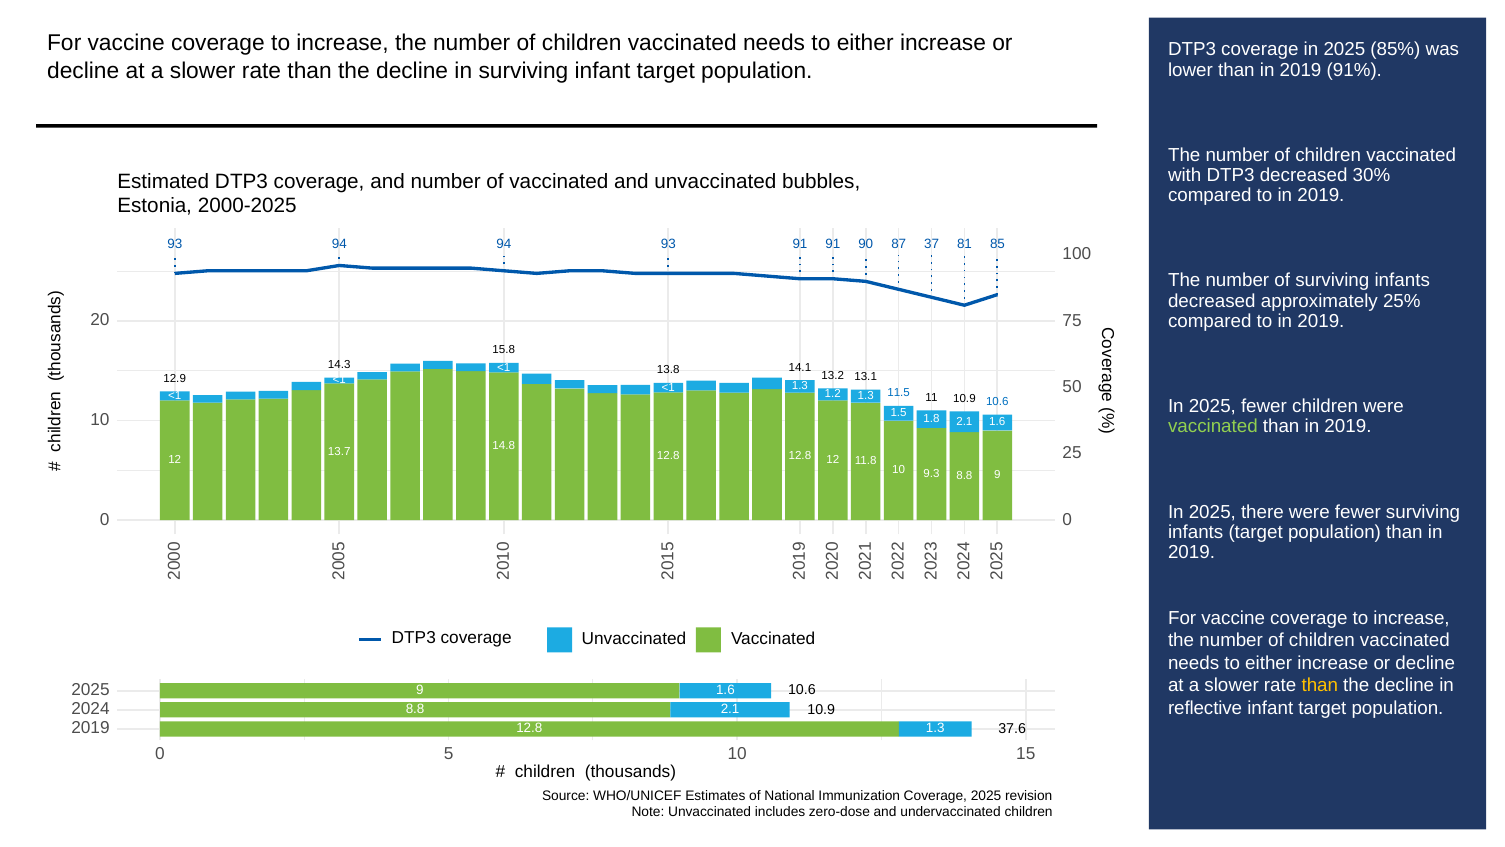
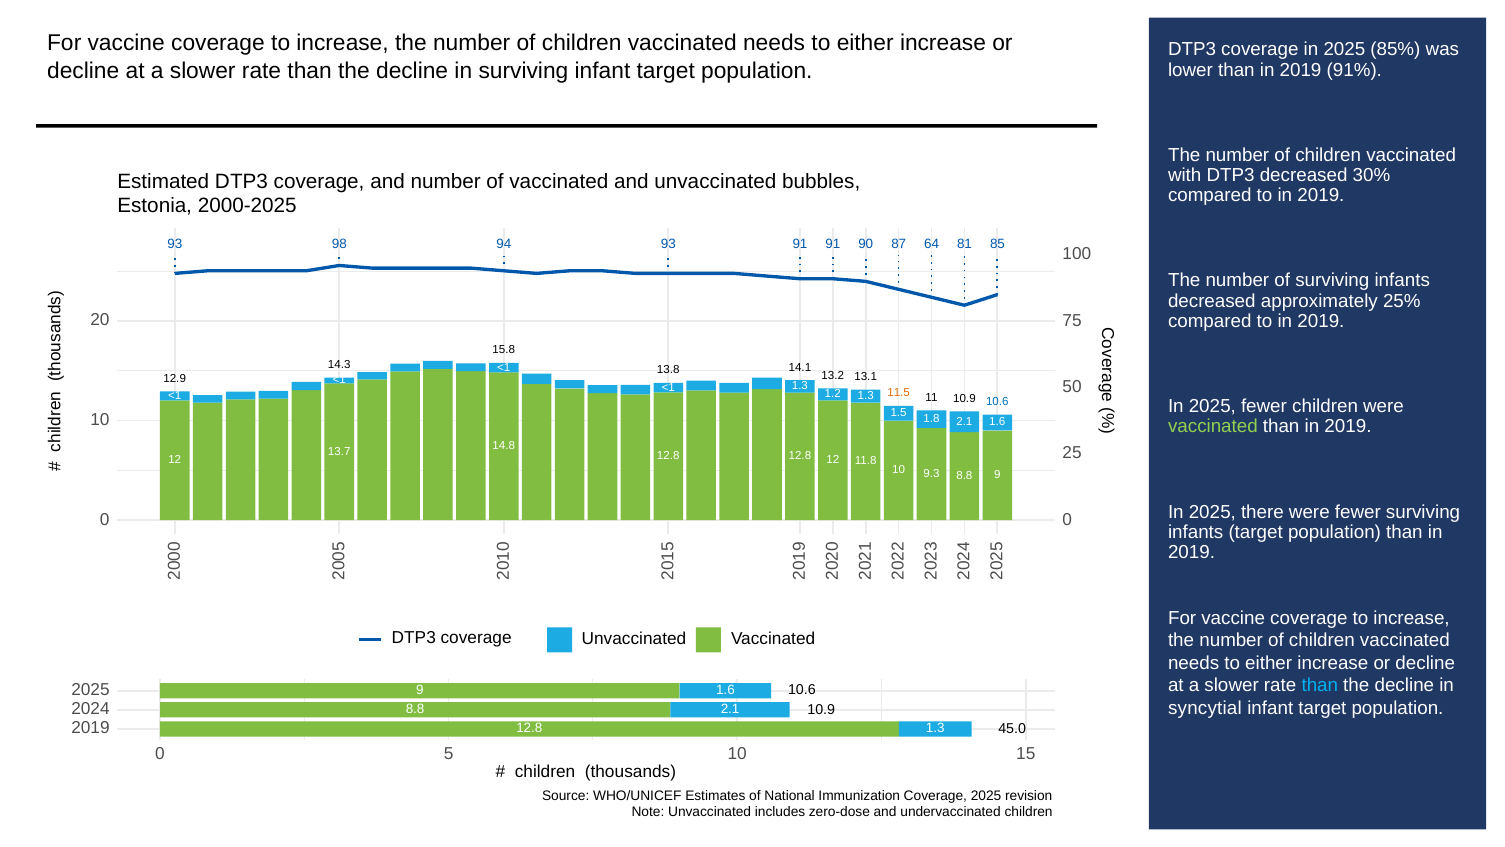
93 94: 94 -> 98 (339, 244)
37: 37 -> 64 (932, 244)
11.5 colour: blue -> orange (899, 393)
than colour: yellow -> light blue (1320, 685)
reflective: reflective -> syncytial (1205, 708)
37.6: 37.6 -> 45.0 (1012, 728)
